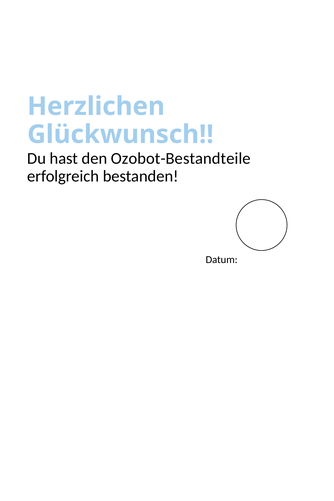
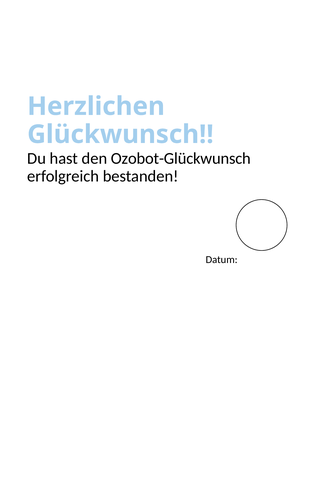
Ozobot-Bestandteile: Ozobot-Bestandteile -> Ozobot-Glückwunsch (181, 158)
